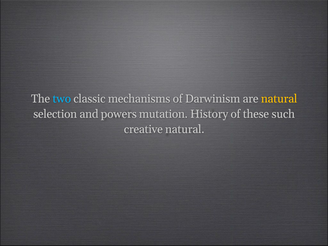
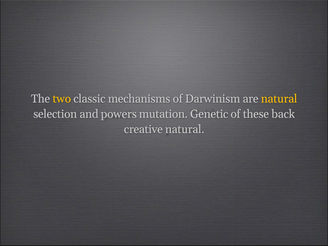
two colour: light blue -> yellow (62, 99)
History: History -> Genetic (209, 114)
such: such -> back (283, 114)
